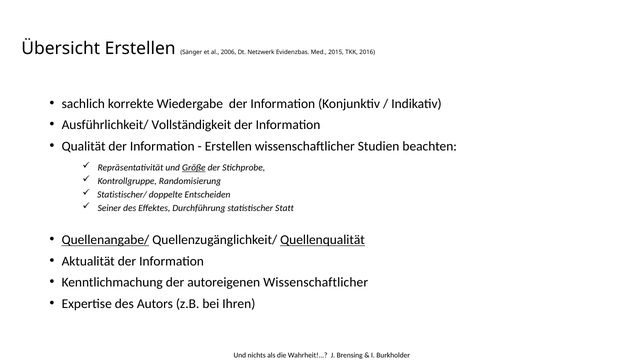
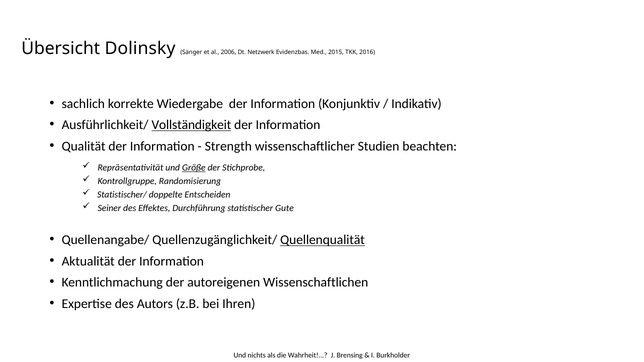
Übersicht Erstellen: Erstellen -> Dolinsky (140, 49)
Vollständigkeit underline: none -> present (191, 125)
Erstellen: Erstellen -> Strength (228, 146)
Statt: Statt -> Gute (285, 208)
Quellenangabe/ underline: present -> none (105, 240)
autoreigenen Wissenschaftlicher: Wissenschaftlicher -> Wissenschaftlichen (316, 283)
